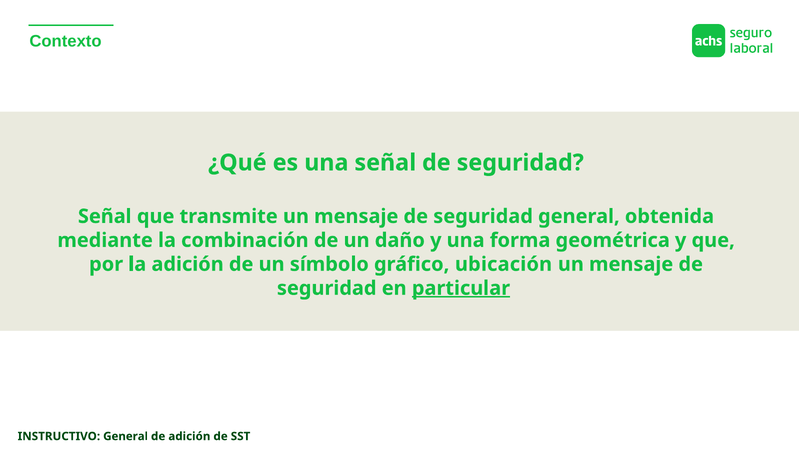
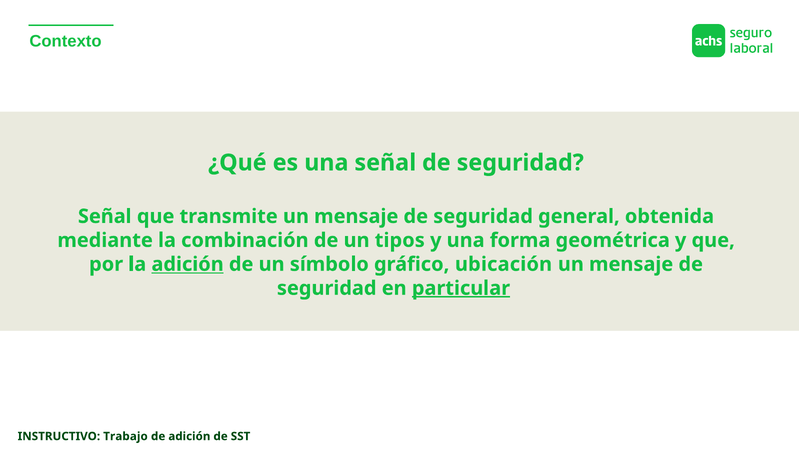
daño: daño -> tipos (400, 241)
adición underline: none -> present (188, 265)
INSTRUCTIVO General: General -> Trabajo (125, 437)
